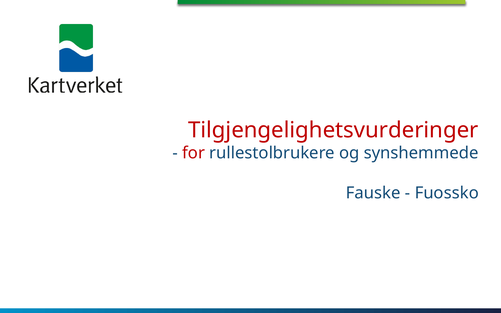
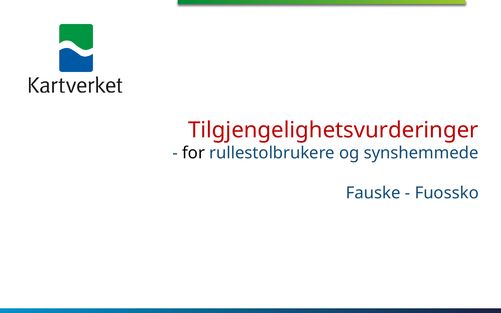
for colour: red -> black (194, 153)
